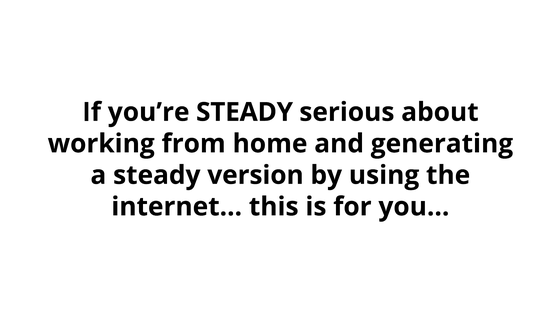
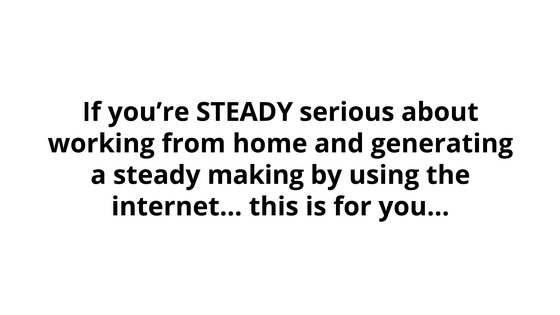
version: version -> making (256, 175)
